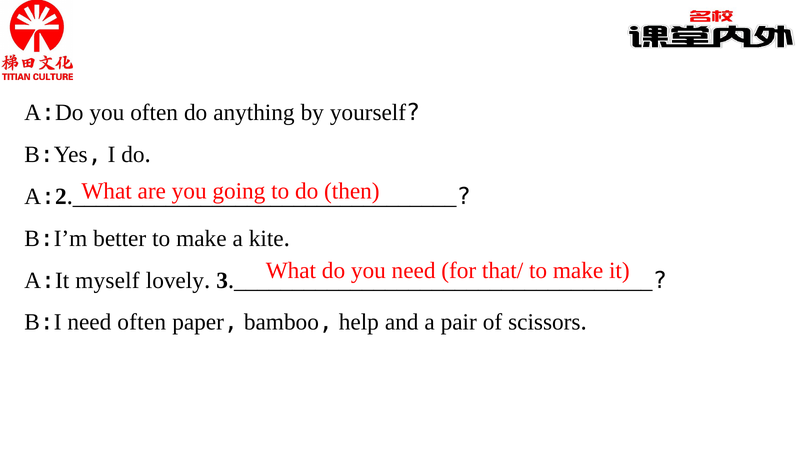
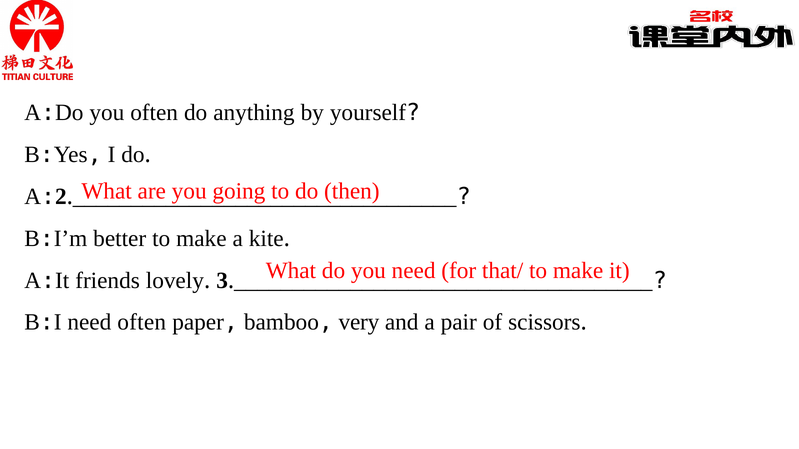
myself: myself -> friends (108, 281)
help: help -> very (359, 323)
